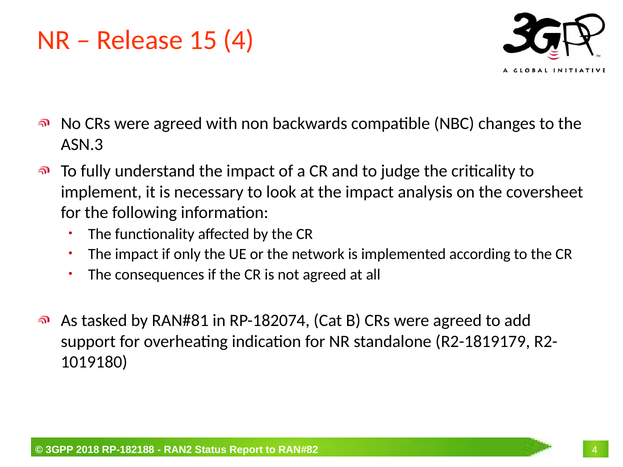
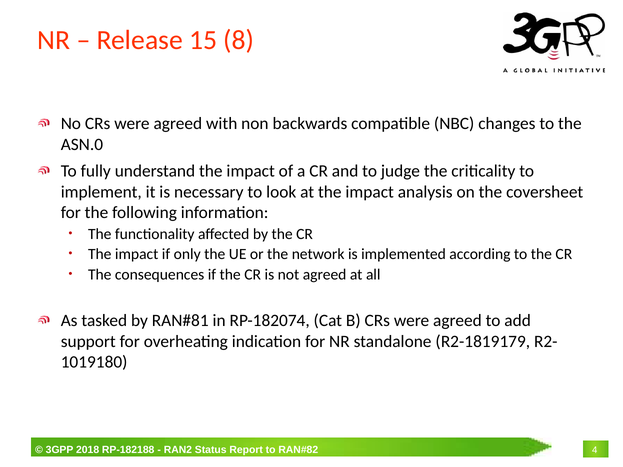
15 4: 4 -> 8 (239, 40)
ASN.3: ASN.3 -> ASN.0 (82, 145)
